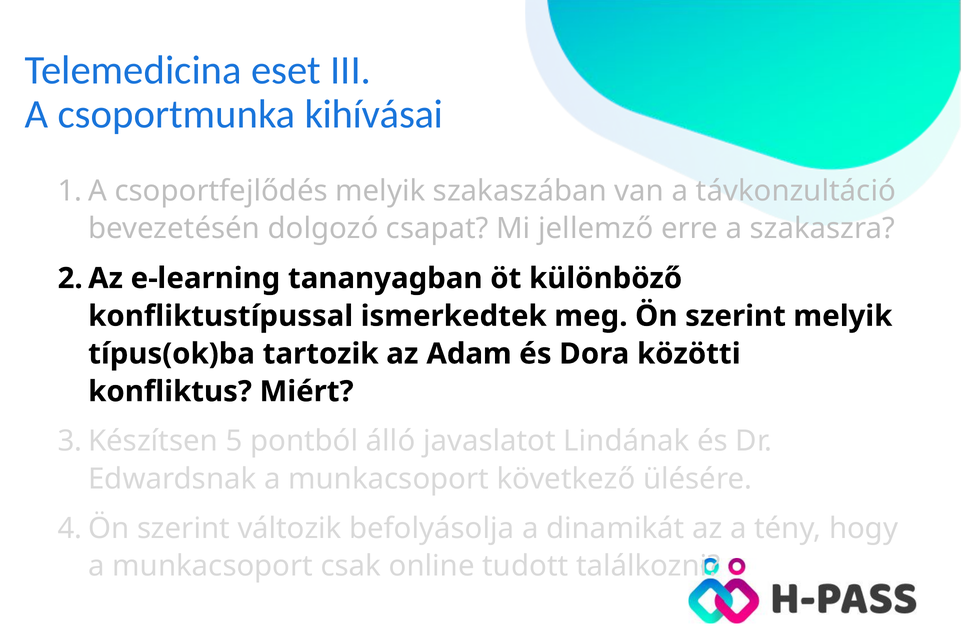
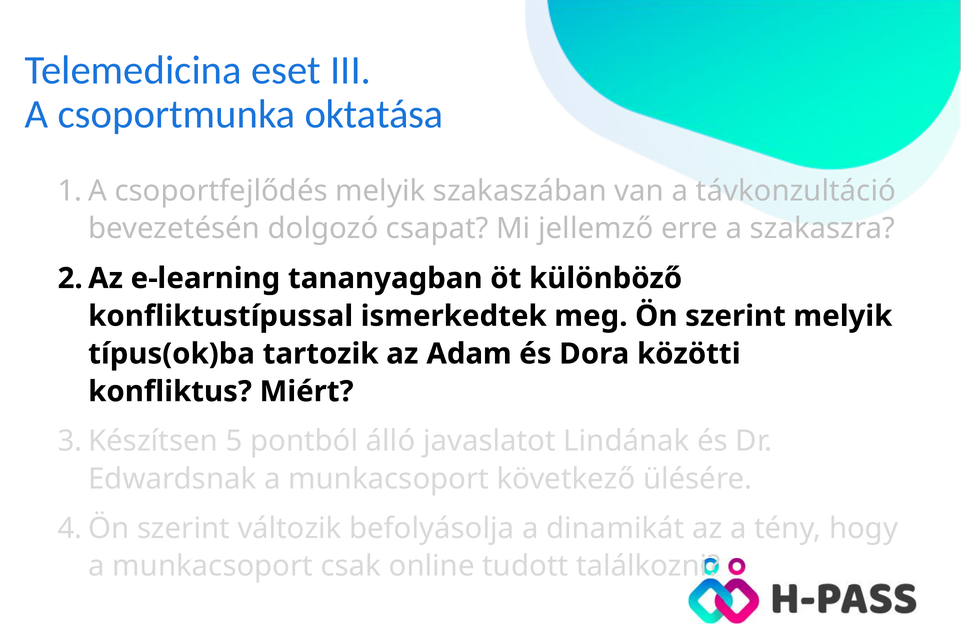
kihívásai: kihívásai -> oktatása (374, 114)
